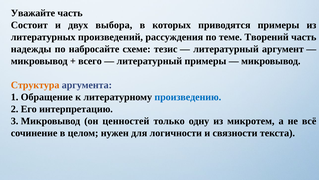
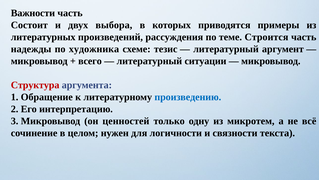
Уважайте: Уважайте -> Важности (33, 13)
Творений: Творений -> Строится (267, 37)
набросайте: набросайте -> художника (94, 49)
литературный примеры: примеры -> ситуации (205, 61)
Структура colour: orange -> red (35, 85)
